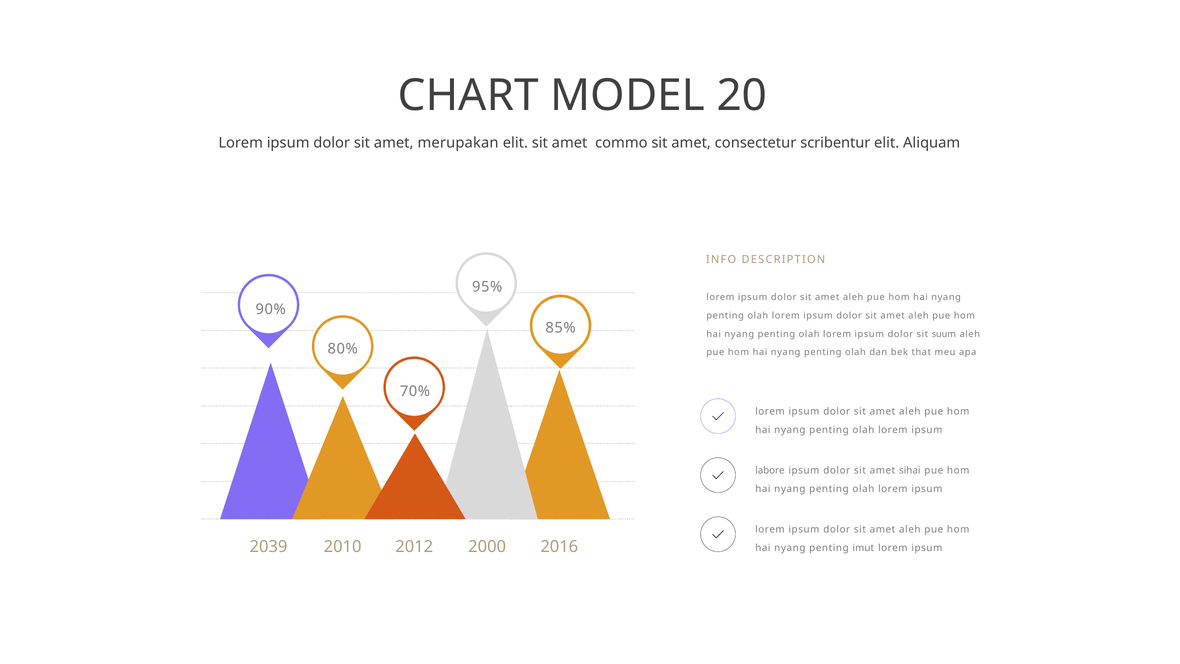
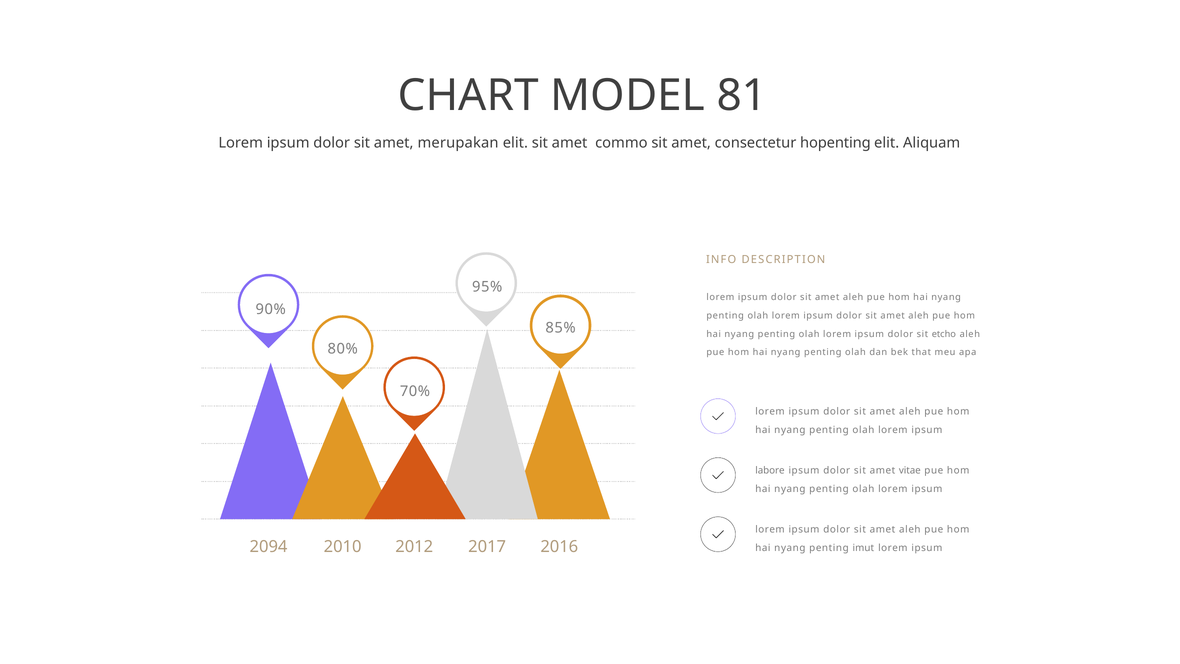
20: 20 -> 81 (742, 95)
scribentur: scribentur -> hopenting (835, 143)
suum: suum -> etcho (944, 334)
sihai: sihai -> vitae (910, 470)
2039: 2039 -> 2094 (269, 547)
2000: 2000 -> 2017 (487, 547)
